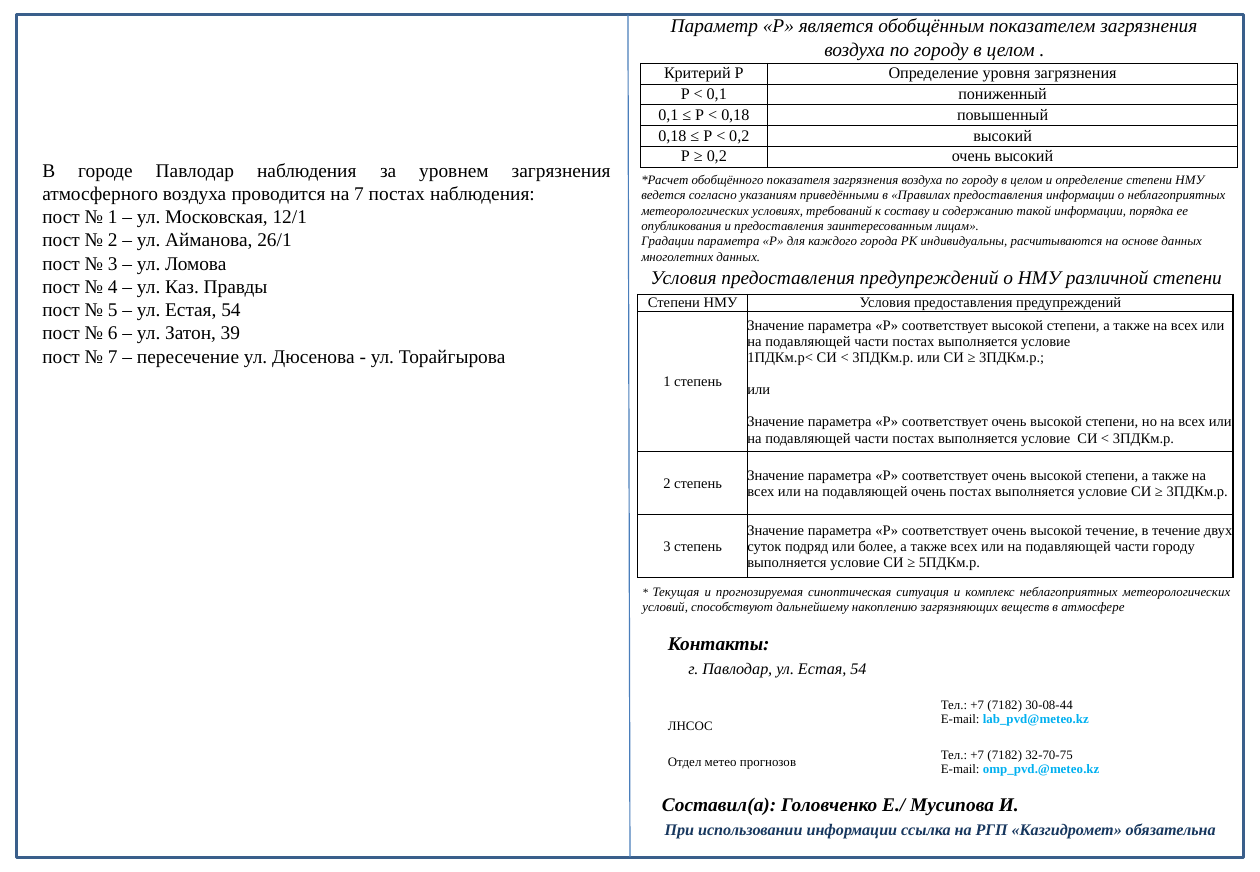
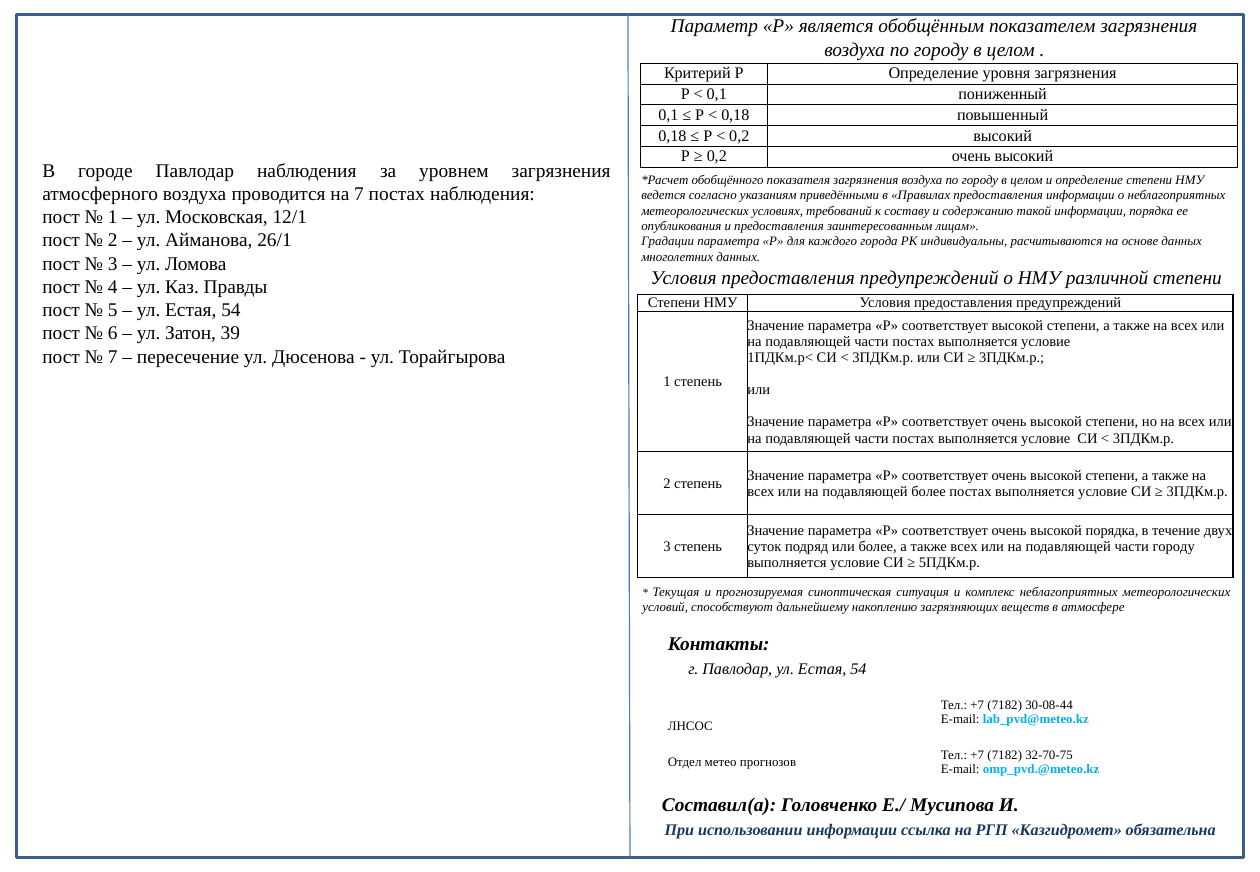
подавляющей очень: очень -> более (929, 492)
высокой течение: течение -> порядка (1112, 530)
